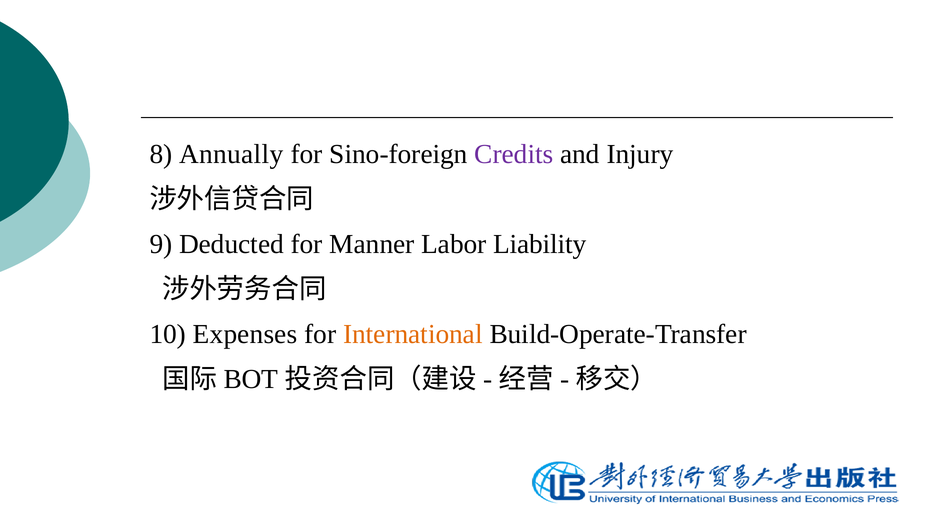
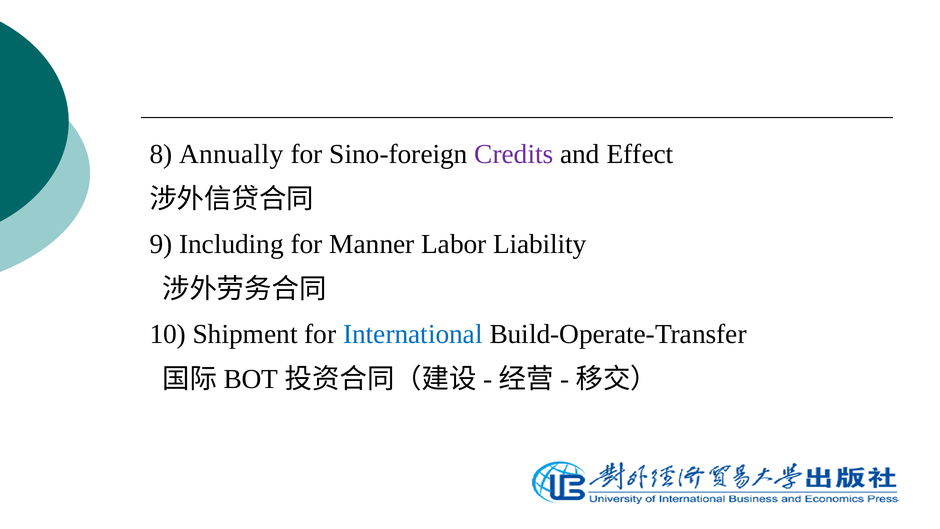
Injury: Injury -> Effect (640, 154)
Deducted: Deducted -> Including (231, 244)
Expenses: Expenses -> Shipment (245, 334)
International colour: orange -> blue (413, 334)
